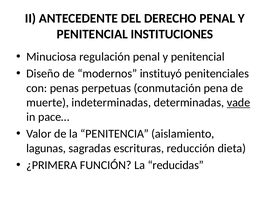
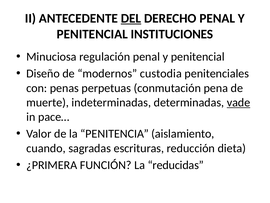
DEL underline: none -> present (131, 18)
instituyó: instituyó -> custodia (161, 73)
lagunas: lagunas -> cuando (46, 148)
